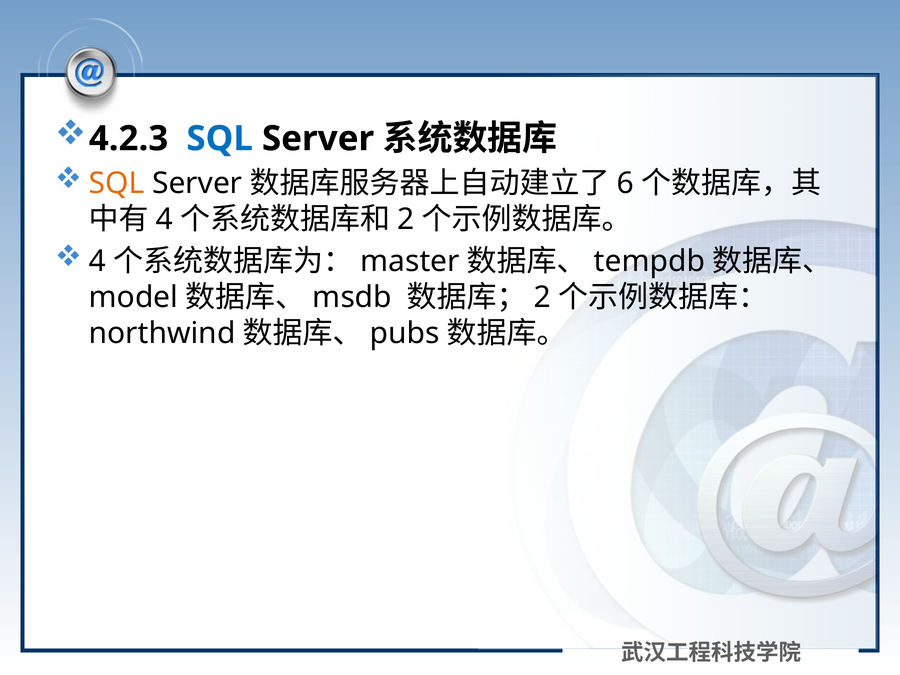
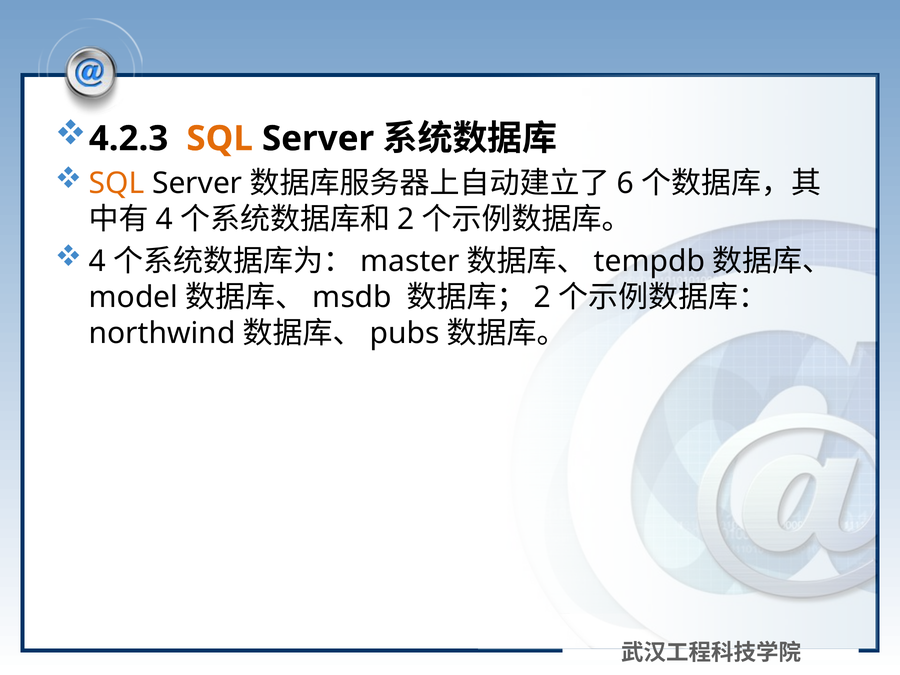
SQL colour: blue -> orange (220, 139)
